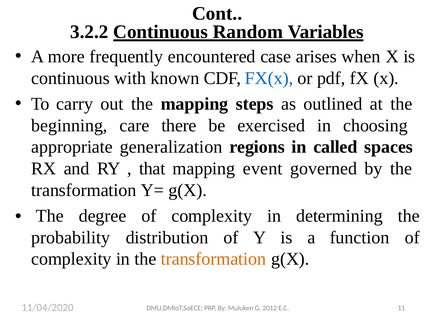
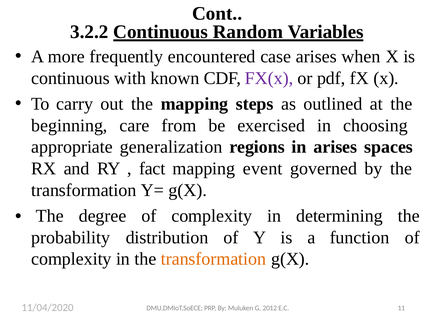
FX(x colour: blue -> purple (269, 78)
there: there -> from (179, 126)
in called: called -> arises (335, 147)
that: that -> fact (152, 169)
